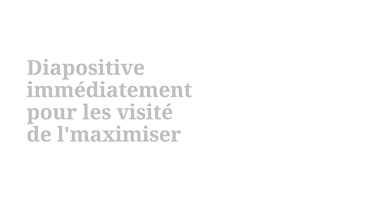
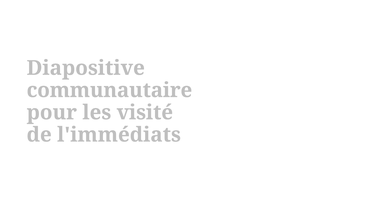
immédiatement: immédiatement -> communautaire (109, 90)
l'maximiser: l'maximiser -> l'immédiats (119, 135)
